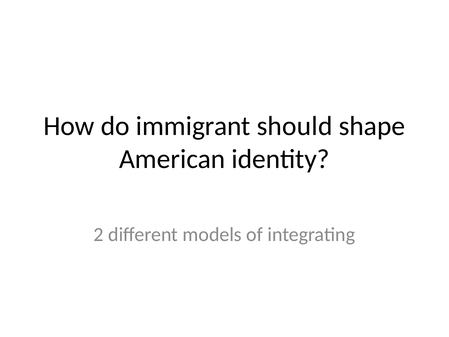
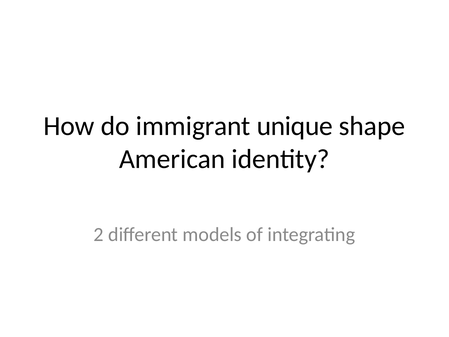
should: should -> unique (295, 126)
